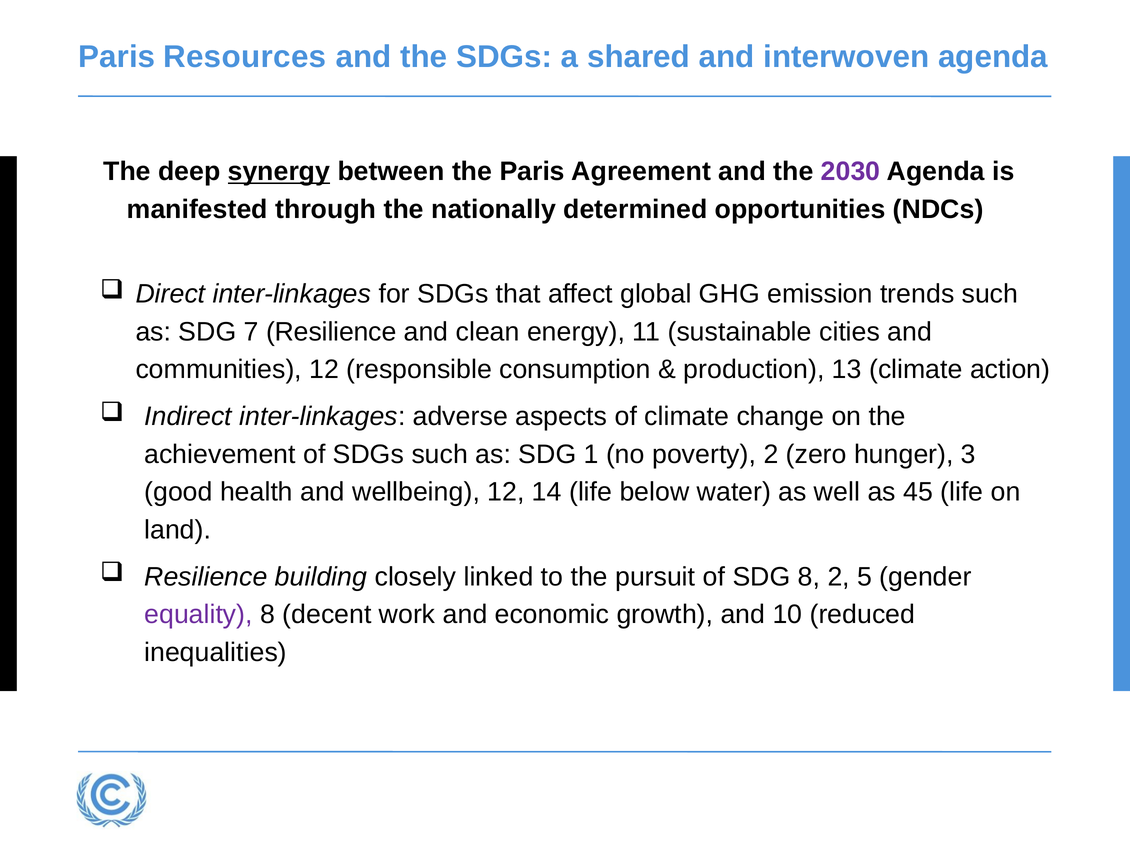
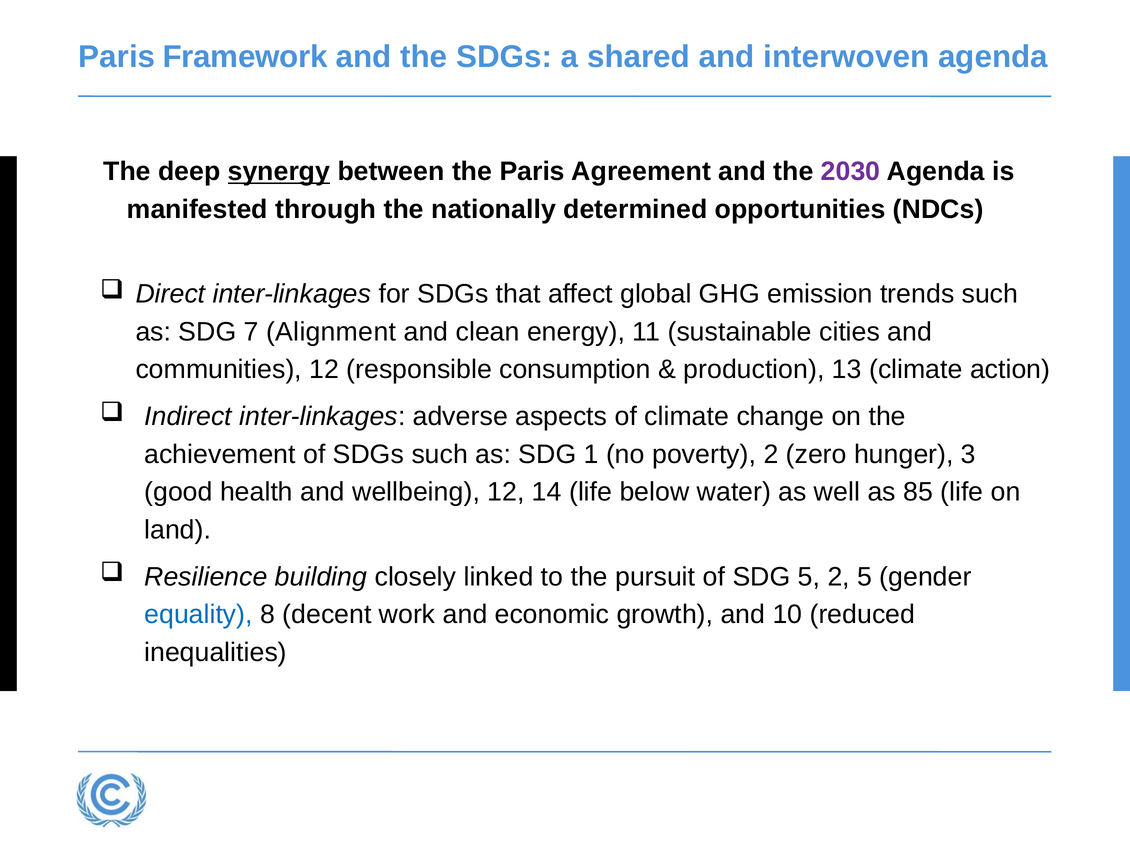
Resources: Resources -> Framework (245, 57)
7 Resilience: Resilience -> Alignment (331, 332)
45: 45 -> 85 (918, 492)
SDG 8: 8 -> 5 (809, 577)
equality colour: purple -> blue (198, 614)
